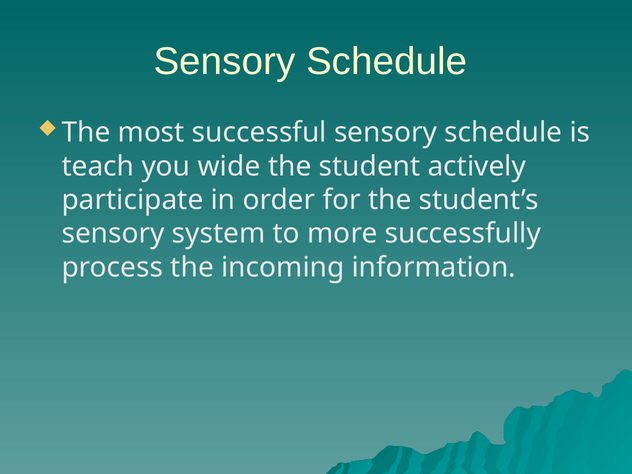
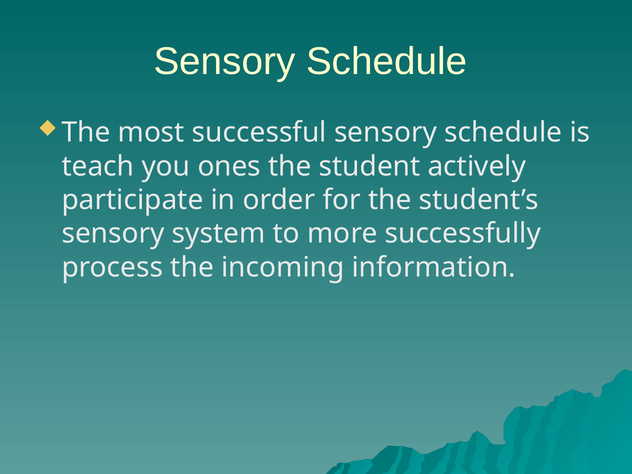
wide: wide -> ones (229, 166)
